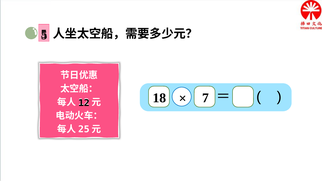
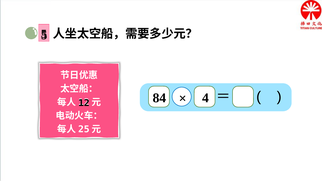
18: 18 -> 84 (159, 98)
7: 7 -> 4 (205, 98)
